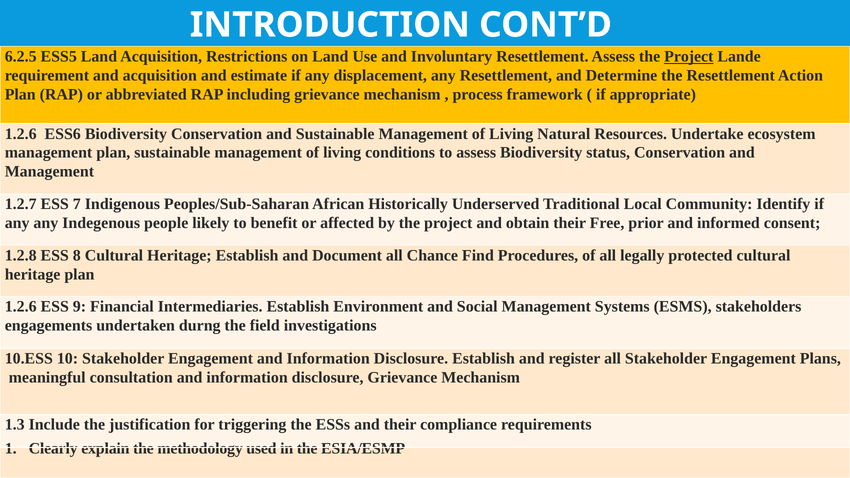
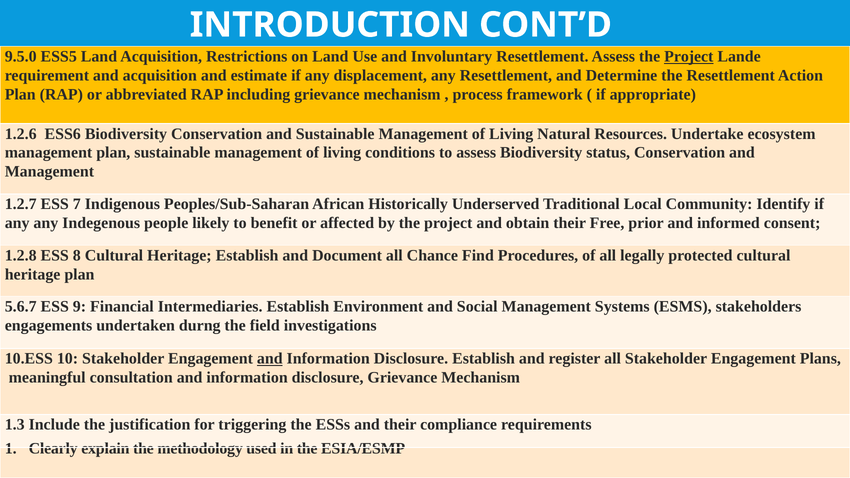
6.2.5: 6.2.5 -> 9.5.0 (21, 57)
1.2.6: 1.2.6 -> 5.6.7 (21, 307)
and underline: none -> present (270, 359)
